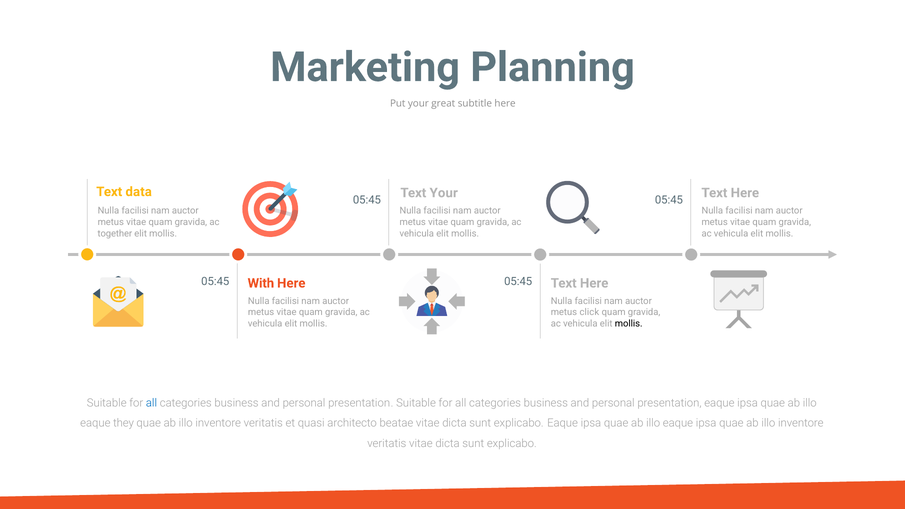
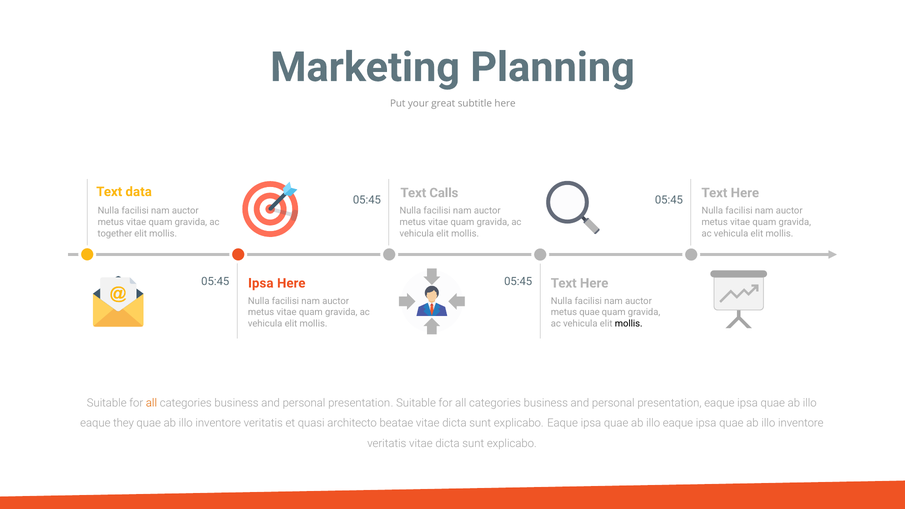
Text Your: Your -> Calls (444, 193)
05:45 With: With -> Ipsa (261, 283)
metus click: click -> quae (589, 312)
all colour: blue -> orange (151, 403)
